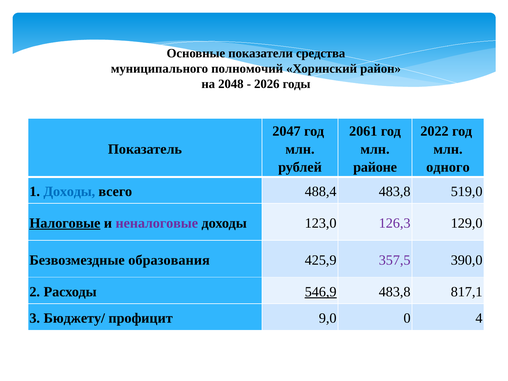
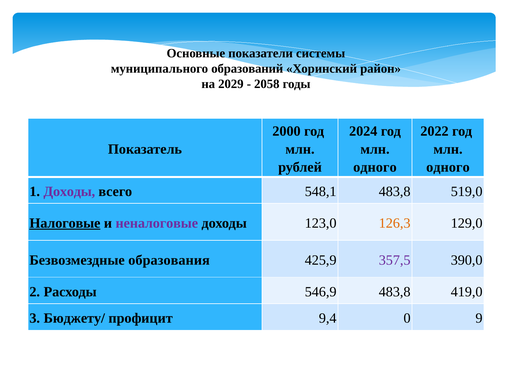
средства: средства -> системы (321, 53)
полномочий: полномочий -> образований (247, 69)
2048: 2048 -> 2029 (231, 84)
2026: 2026 -> 2058 (267, 84)
2047: 2047 -> 2000 (287, 131)
2061: 2061 -> 2024 (363, 131)
районе: районе -> одного (375, 167)
Доходы colour: blue -> purple (69, 192)
488,4: 488,4 -> 548,1 (321, 192)
126,3 colour: purple -> orange (395, 223)
546,9 underline: present -> none (321, 292)
817,1: 817,1 -> 419,0 (467, 292)
9,0: 9,0 -> 9,4 (328, 318)
4: 4 -> 9 (479, 318)
